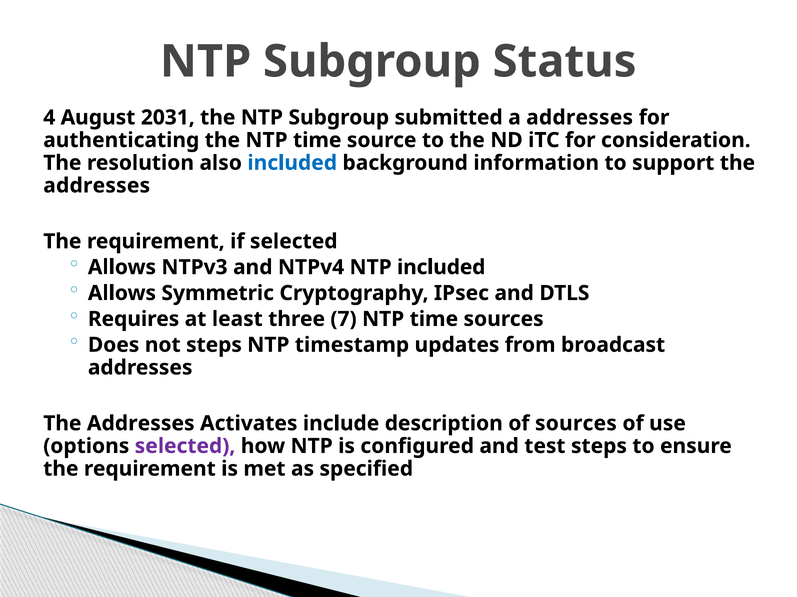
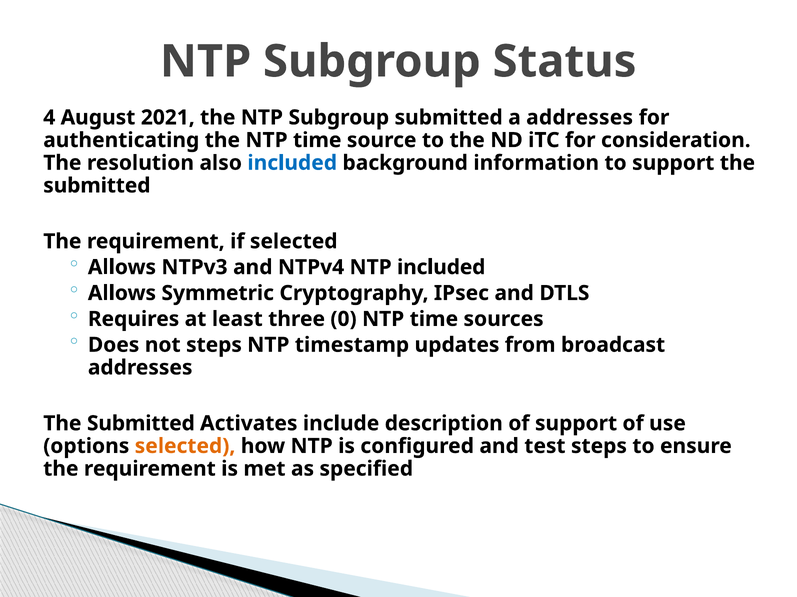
2031: 2031 -> 2021 (168, 118)
addresses: addresses -> submitted (97, 186)
7: 7 -> 0 (344, 319)
Addresses: Addresses -> Submitted (141, 424)
of sources: sources -> support (576, 424)
selected colour: purple -> orange (185, 447)
